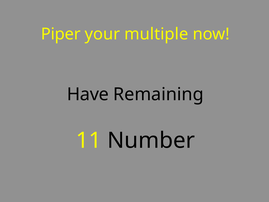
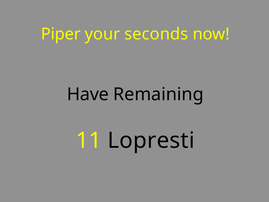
multiple: multiple -> seconds (156, 34)
Number: Number -> Lopresti (151, 140)
